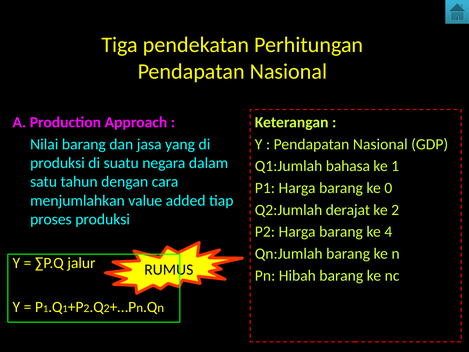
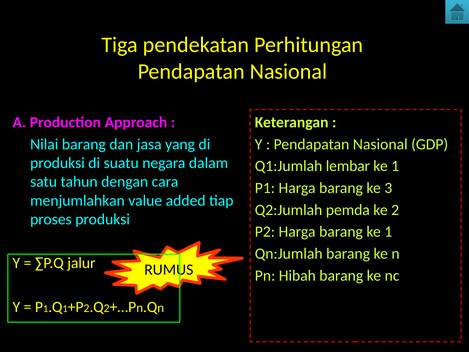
bahasa: bahasa -> lembar (348, 166)
0: 0 -> 3 (388, 188)
derajat: derajat -> pemda (348, 210)
barang ke 4: 4 -> 1 (388, 232)
